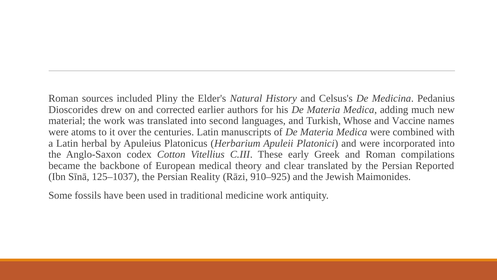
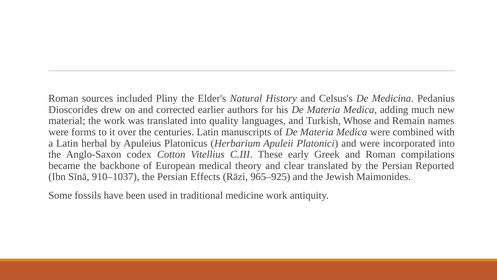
second: second -> quality (224, 121)
Vaccine: Vaccine -> Remain (408, 121)
atoms: atoms -> forms (84, 132)
125–1037: 125–1037 -> 910–1037 (116, 177)
Reality: Reality -> Effects (205, 177)
910–925: 910–925 -> 965–925 (270, 177)
